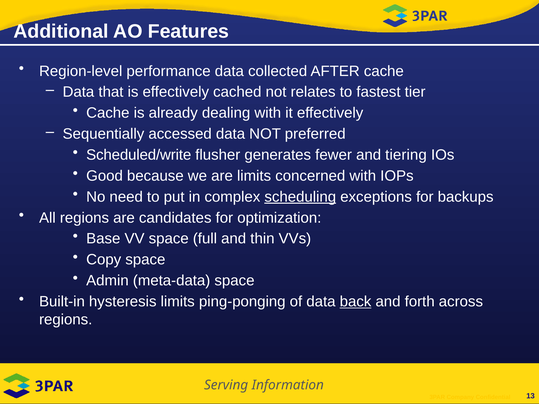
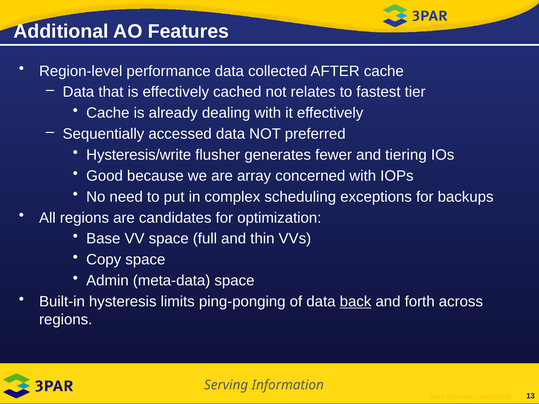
Scheduled/write: Scheduled/write -> Hysteresis/write (139, 155)
are limits: limits -> array (254, 176)
scheduling underline: present -> none (300, 197)
